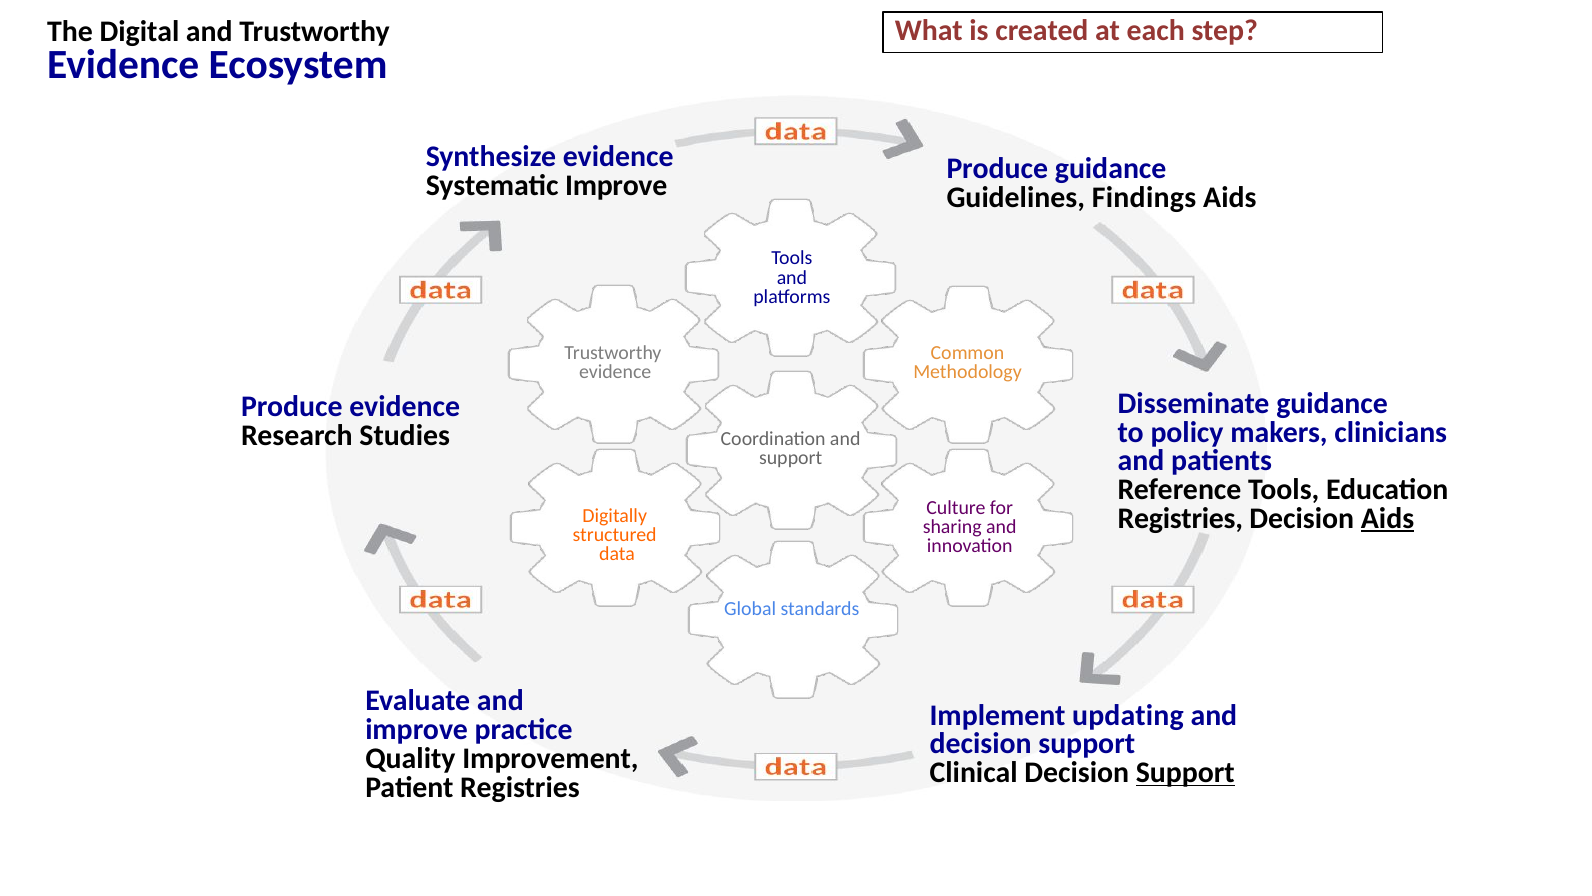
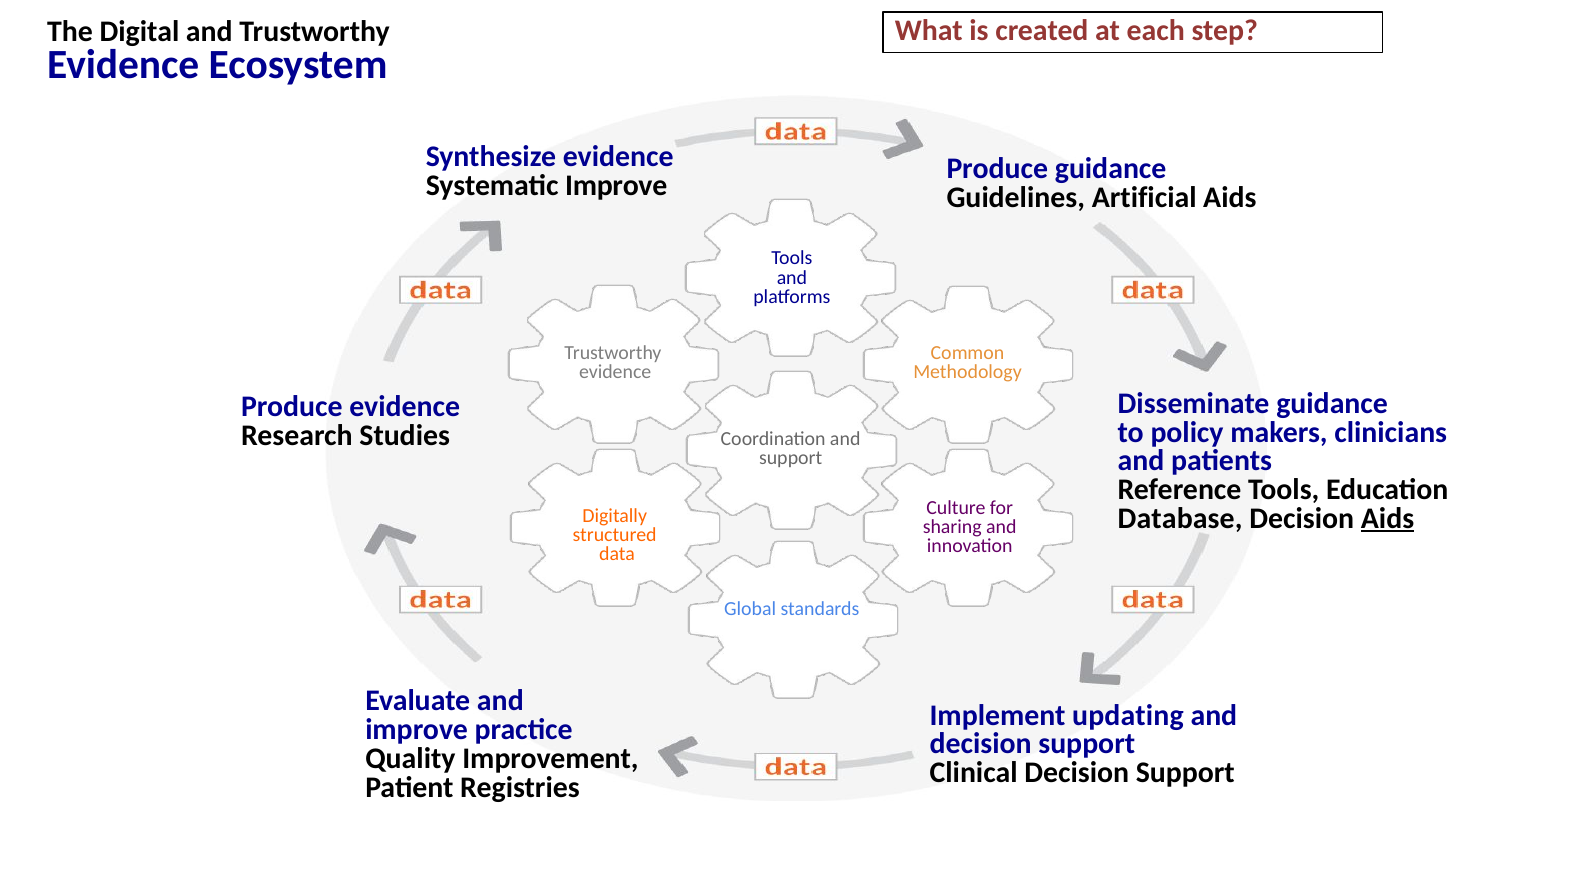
Findings: Findings -> Artificial (1144, 198)
Registries: Registries -> Database (1180, 518)
Support underline: present -> none (1185, 772)
